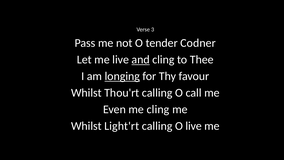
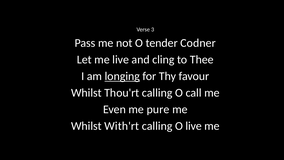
and underline: present -> none (141, 60)
me cling: cling -> pure (158, 109)
Light'rt: Light'rt -> With'rt (122, 126)
